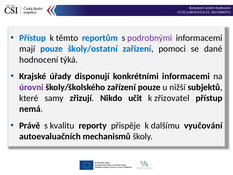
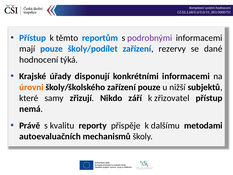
školy/ostatní: školy/ostatní -> školy/podílet (93, 49)
pomoci: pomoci -> rezervy (172, 49)
úrovni colour: purple -> orange (31, 87)
učit: učit -> září (135, 98)
vyučování: vyučování -> metodami (203, 125)
